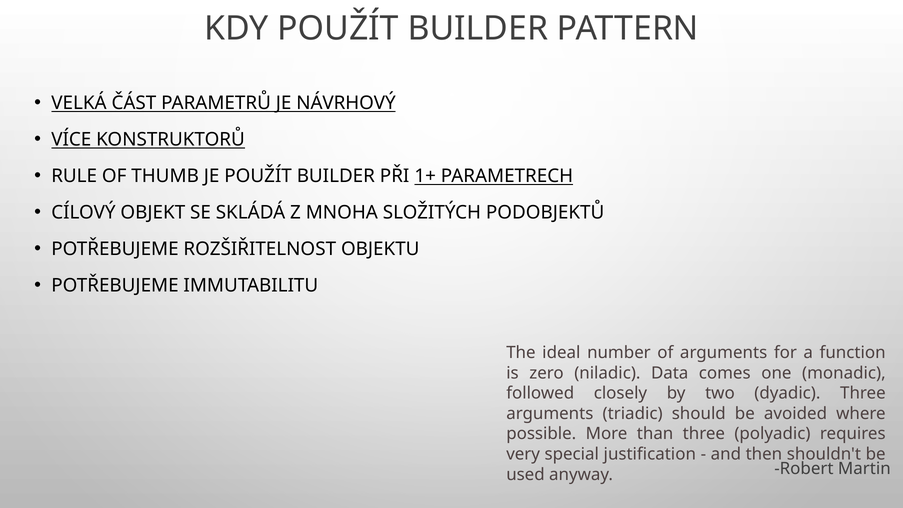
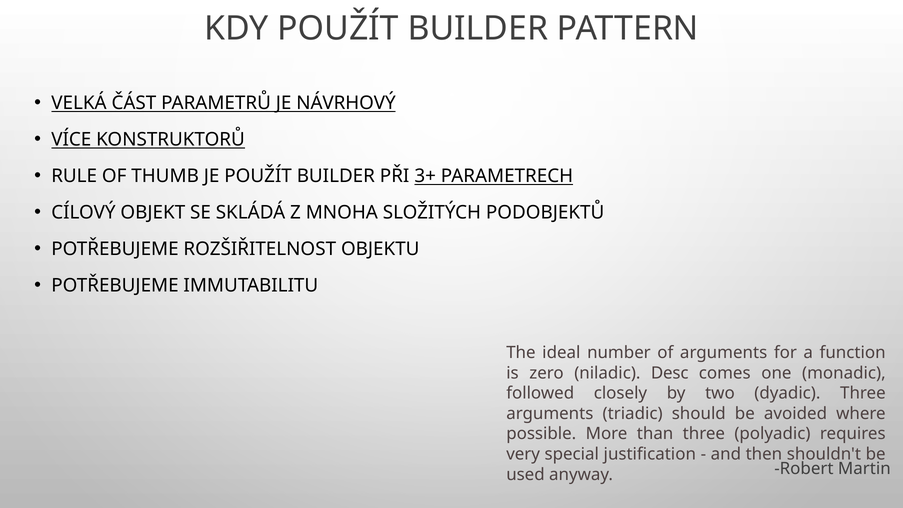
1+: 1+ -> 3+ (425, 176)
Data: Data -> Desc (670, 373)
